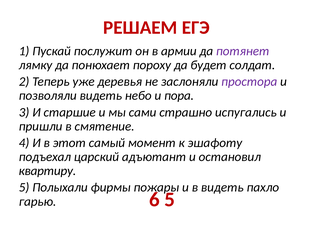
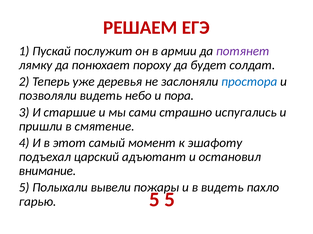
простора colour: purple -> blue (249, 82)
квартиру: квартиру -> внимание (47, 171)
фирмы: фирмы -> вывели (111, 188)
гарью 6: 6 -> 5 (154, 200)
